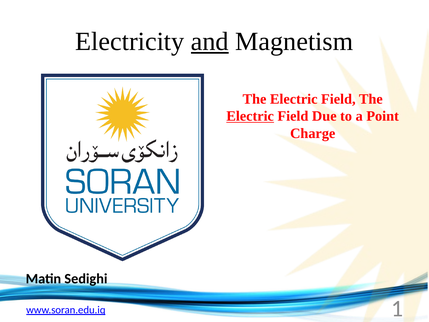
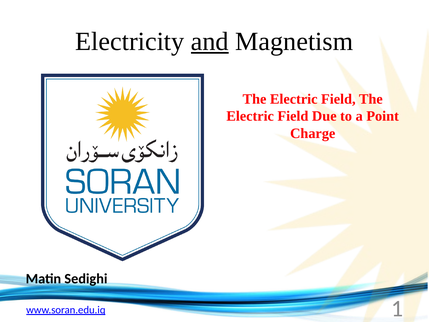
Electric underline: present -> none (250, 116)
